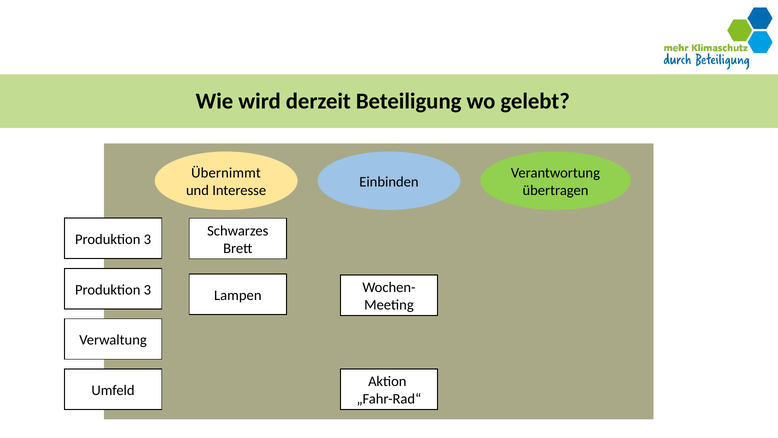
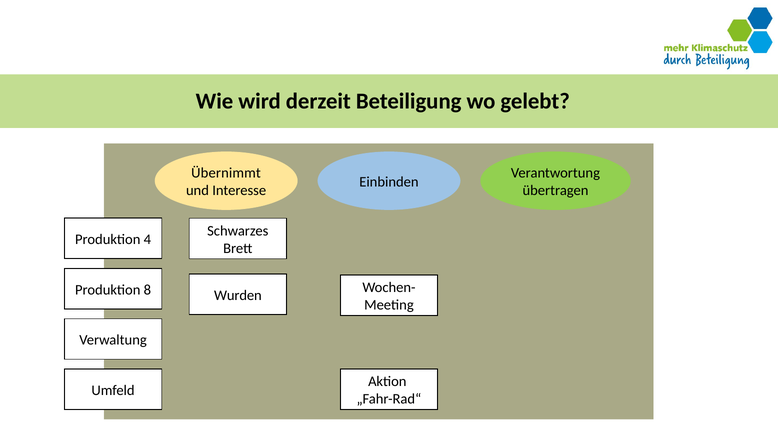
3: 3 -> 4 (147, 239)
3: 3 -> 8 (147, 289)
Lampen: Lampen -> Wurden (238, 295)
